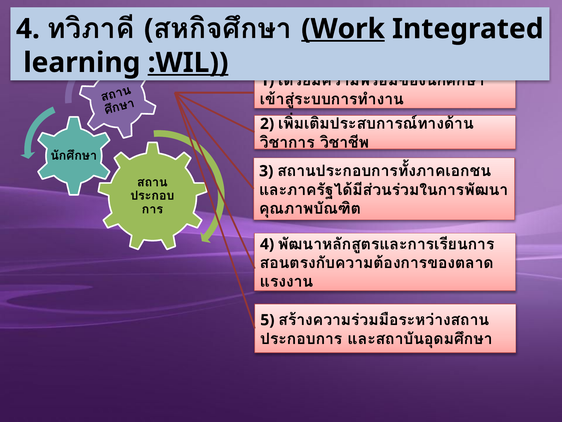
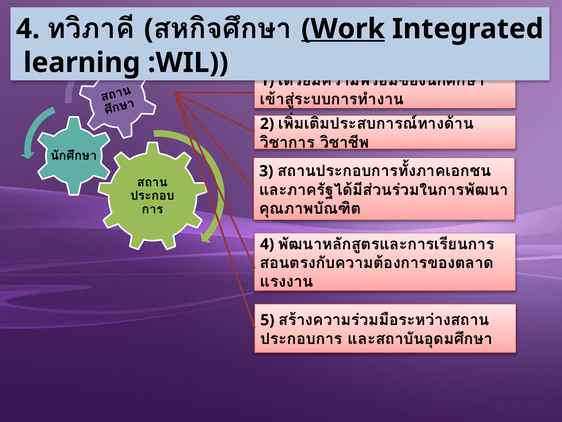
:WIL underline: present -> none (188, 63)
